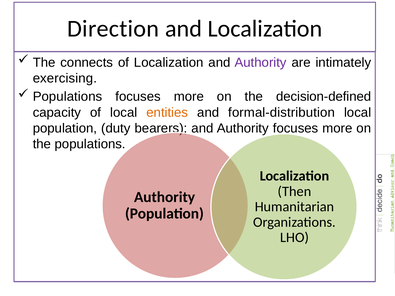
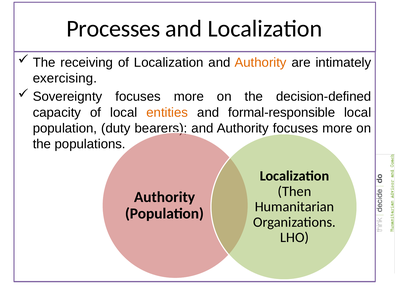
Direction: Direction -> Processes (113, 29)
connects: connects -> receiving (87, 62)
Authority colour: purple -> orange (261, 62)
Populations: Populations -> Sovereignty (68, 97)
formal-distribution: formal-distribution -> formal-responsible (282, 113)
